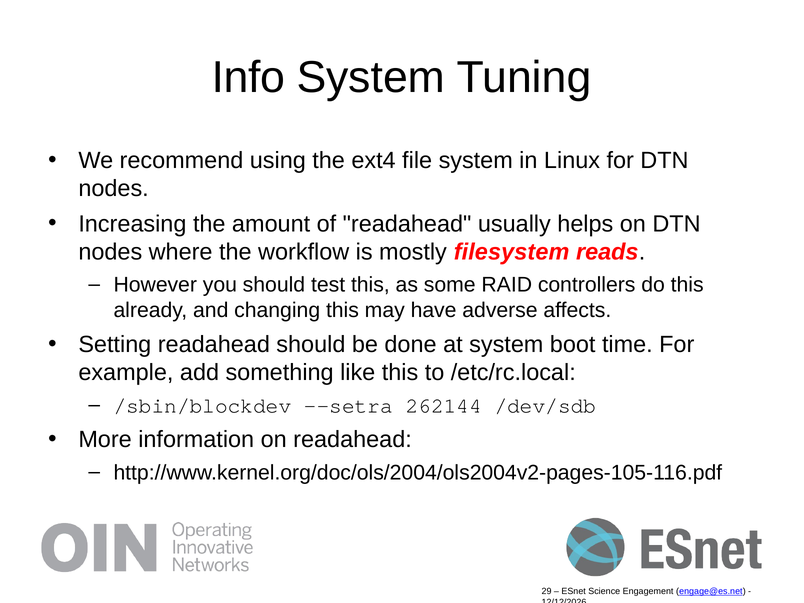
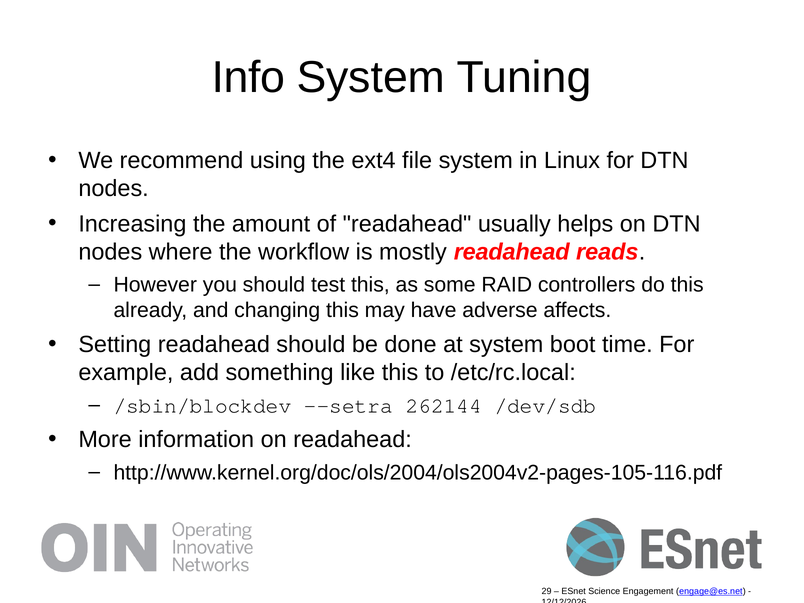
mostly filesystem: filesystem -> readahead (512, 252)
